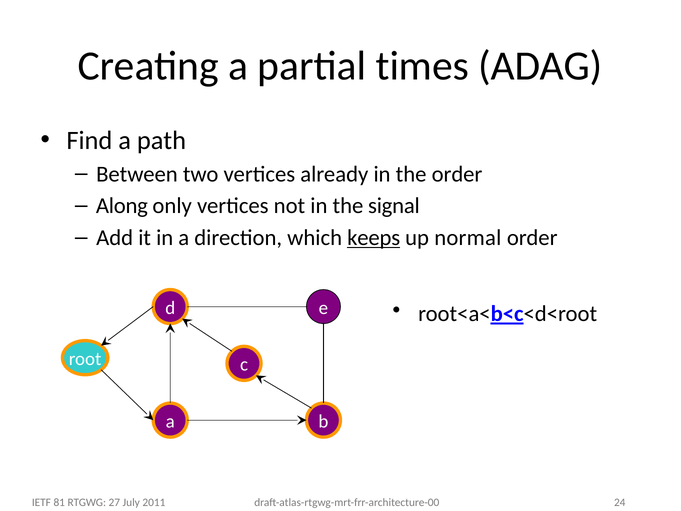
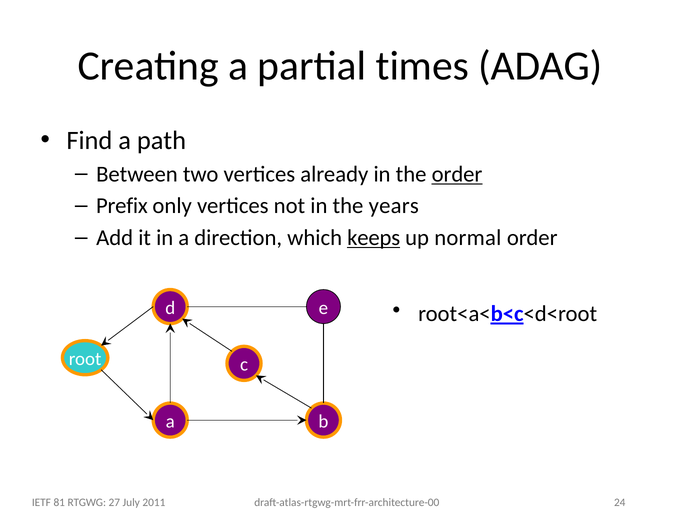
order underline: none -> present (457, 174)
Along: Along -> Prefix (122, 206)
signal: signal -> years (394, 206)
